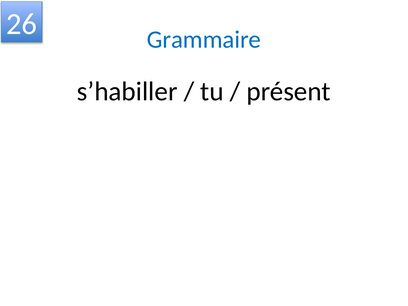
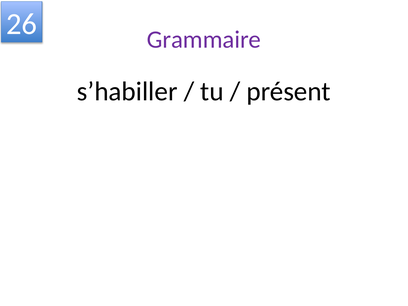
Grammaire colour: blue -> purple (204, 39)
